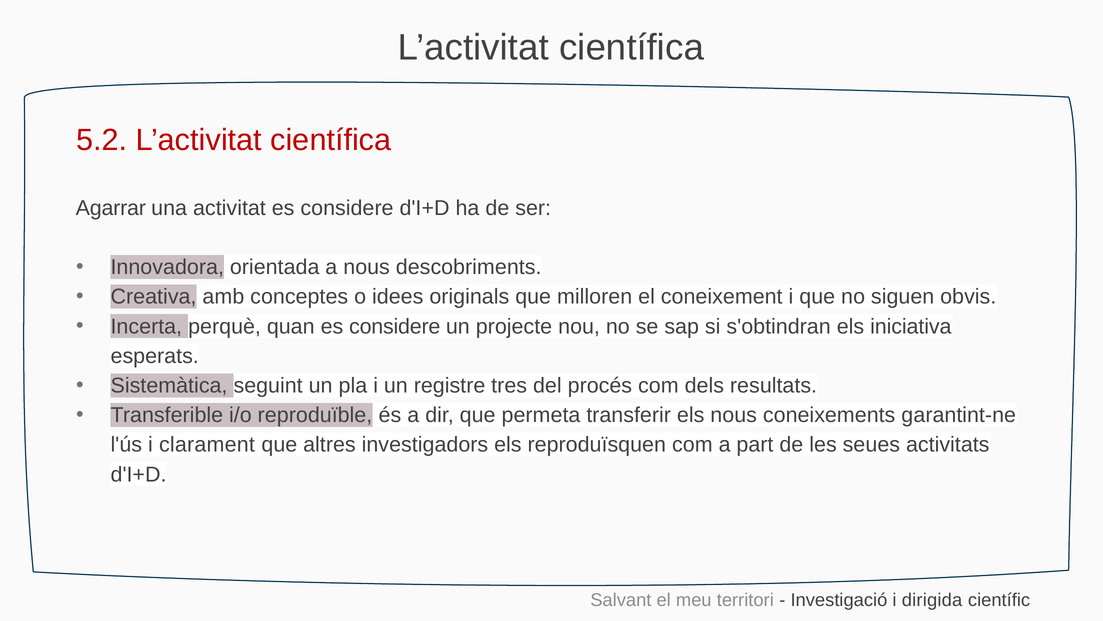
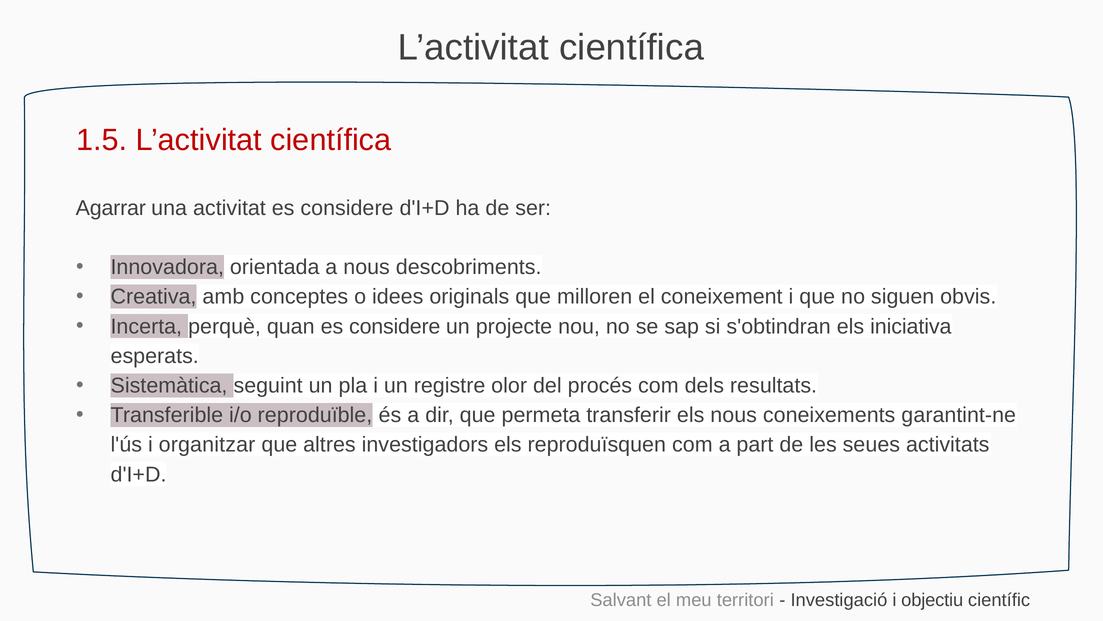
5.2: 5.2 -> 1.5 (102, 140)
tres: tres -> olor (509, 385)
clarament: clarament -> organitzar (207, 444)
dirigida: dirigida -> objectiu (932, 600)
